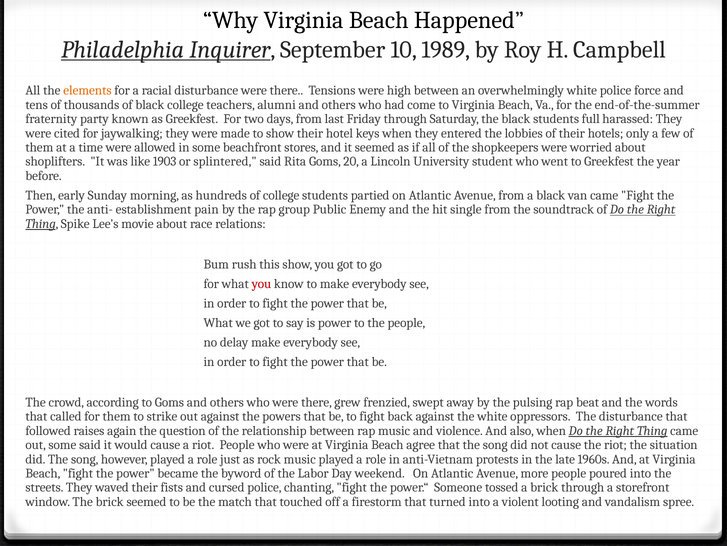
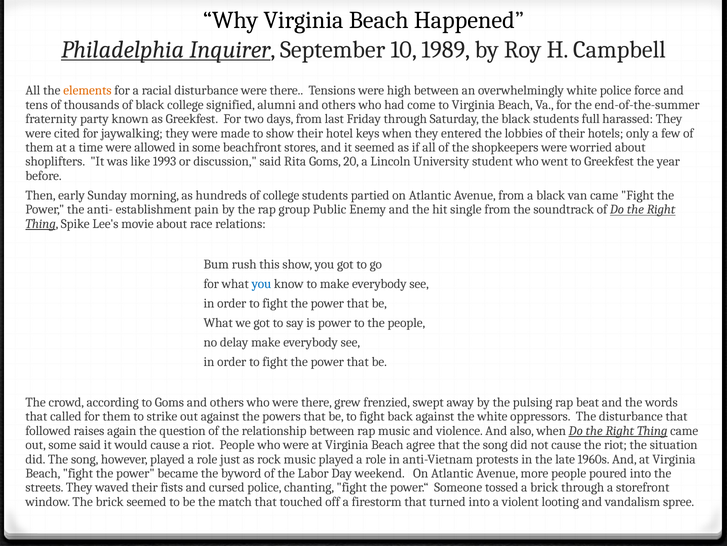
teachers: teachers -> signified (231, 105)
1903: 1903 -> 1993 (165, 161)
splintered: splintered -> discussion (225, 161)
you colour: red -> blue (261, 283)
